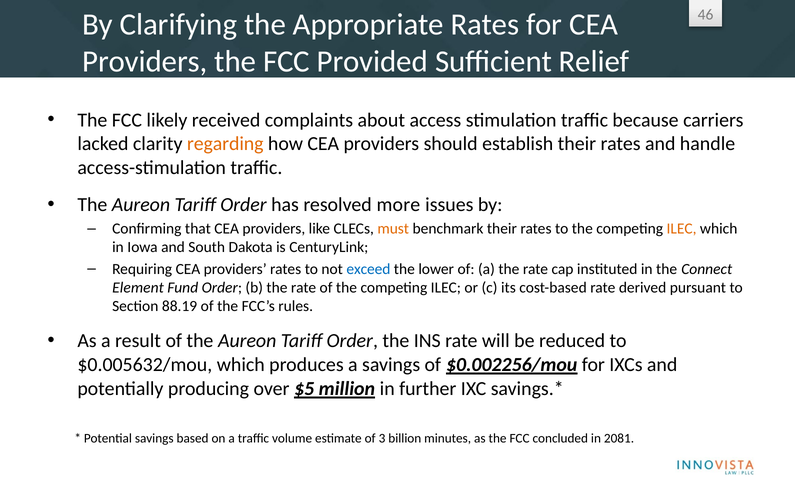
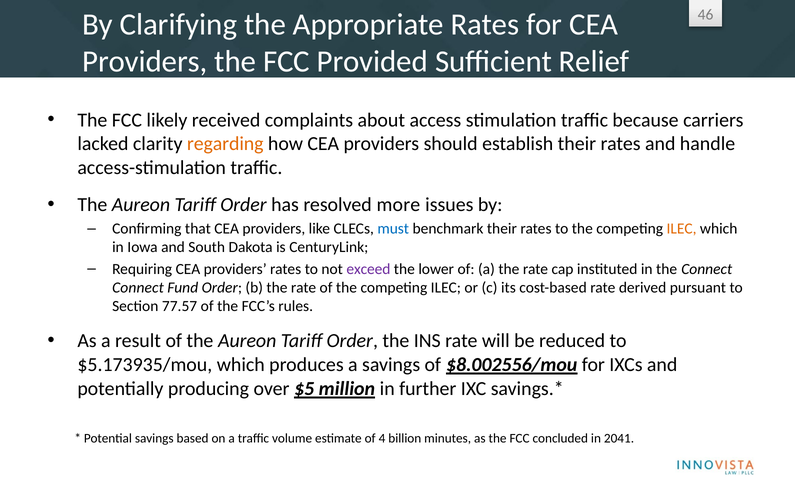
must colour: orange -> blue (393, 229)
exceed colour: blue -> purple (368, 269)
Element: Element -> Connect (138, 287)
88.19: 88.19 -> 77.57 (180, 306)
$0.005632/mou: $0.005632/mou -> $5.173935/mou (145, 365)
$0.002256/mou: $0.002256/mou -> $8.002556/mou (512, 365)
3: 3 -> 4 (382, 438)
2081: 2081 -> 2041 (619, 438)
